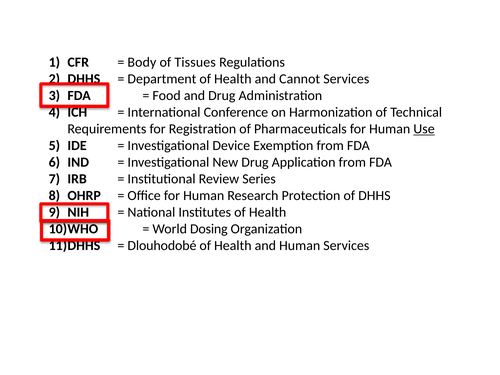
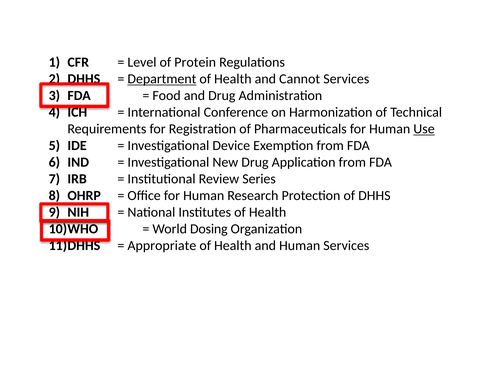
Body: Body -> Level (142, 62)
Tissues: Tissues -> Protein (195, 62)
Department underline: none -> present (162, 79)
Dlouhodobé: Dlouhodobé -> Appropriate (162, 246)
